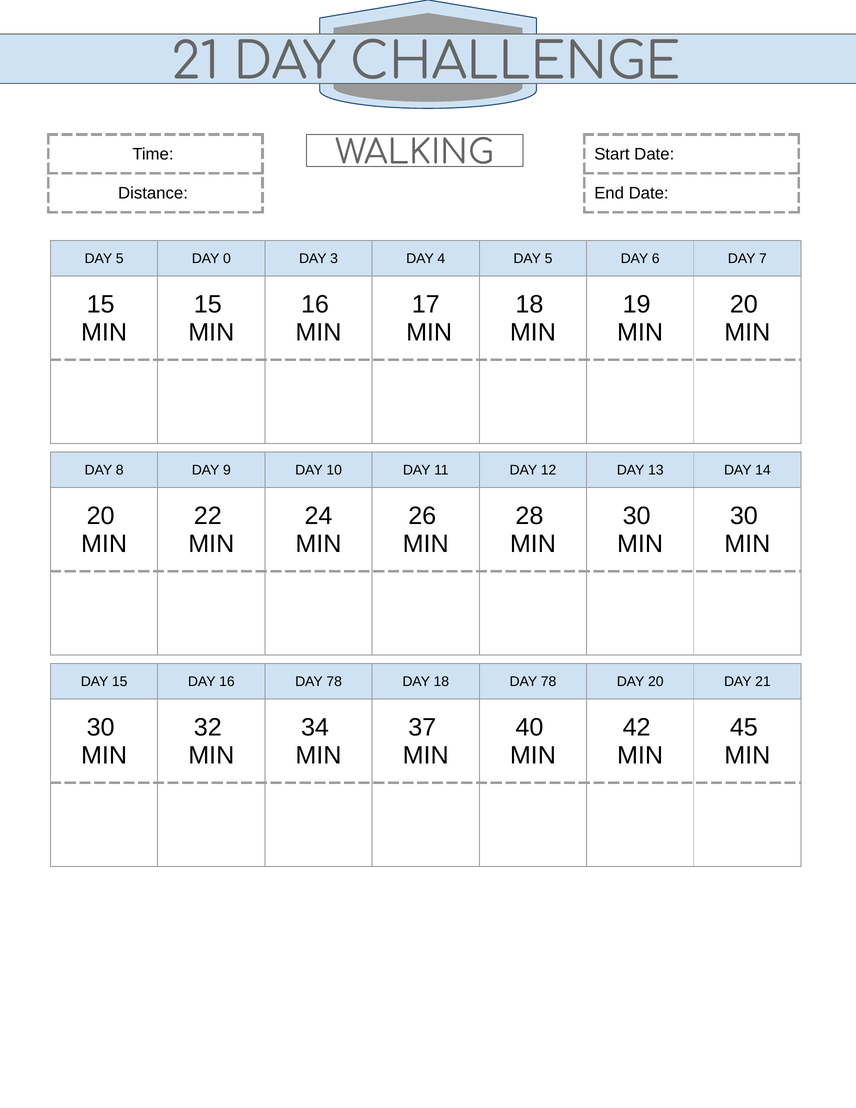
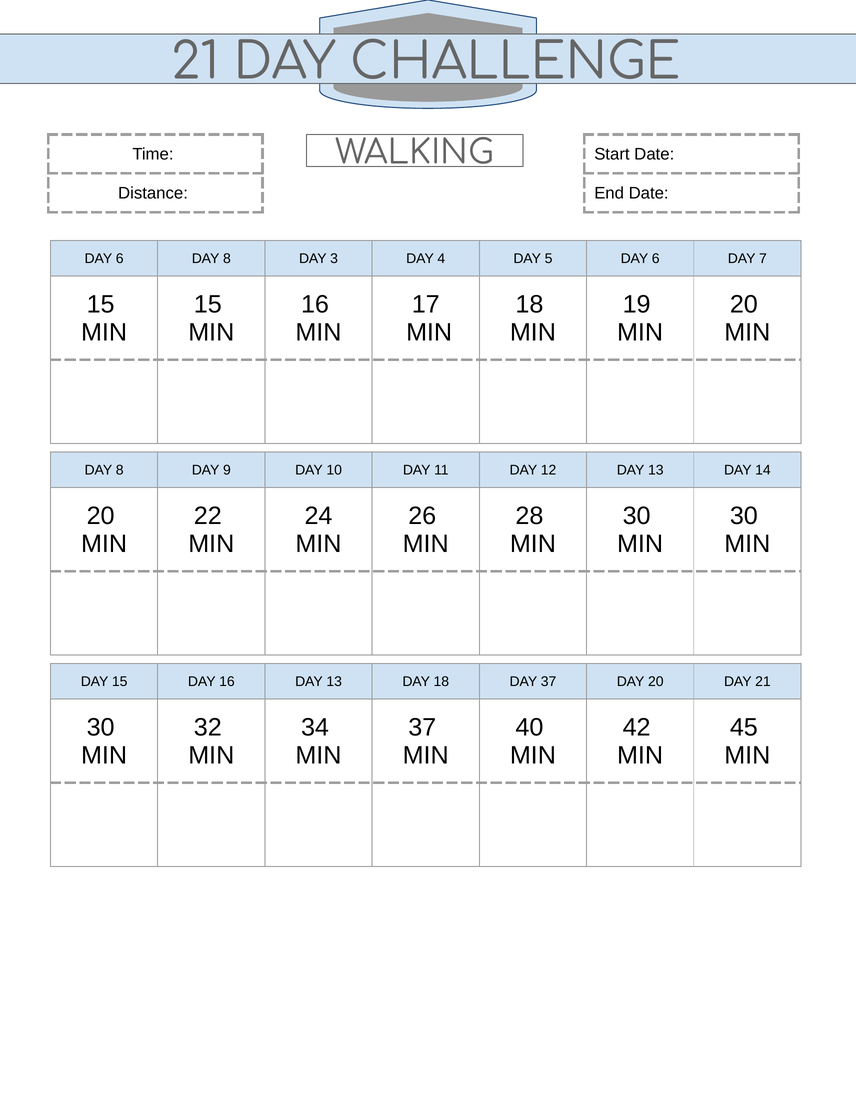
5: 5 -> 6 (120, 258)
0: 0 -> 8 (227, 258)
16 DAY 78: 78 -> 13 (334, 681)
18 DAY 78: 78 -> 37 (549, 681)
